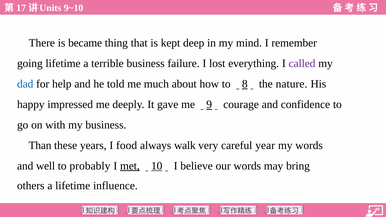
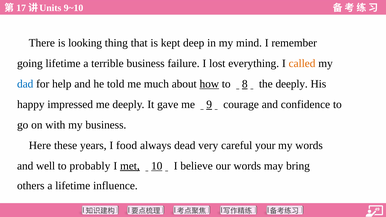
became: became -> looking (85, 43)
called colour: purple -> orange (302, 63)
how underline: none -> present (209, 84)
the nature: nature -> deeply (292, 84)
Than: Than -> Here (40, 145)
walk: walk -> dead (185, 145)
year: year -> your (265, 145)
